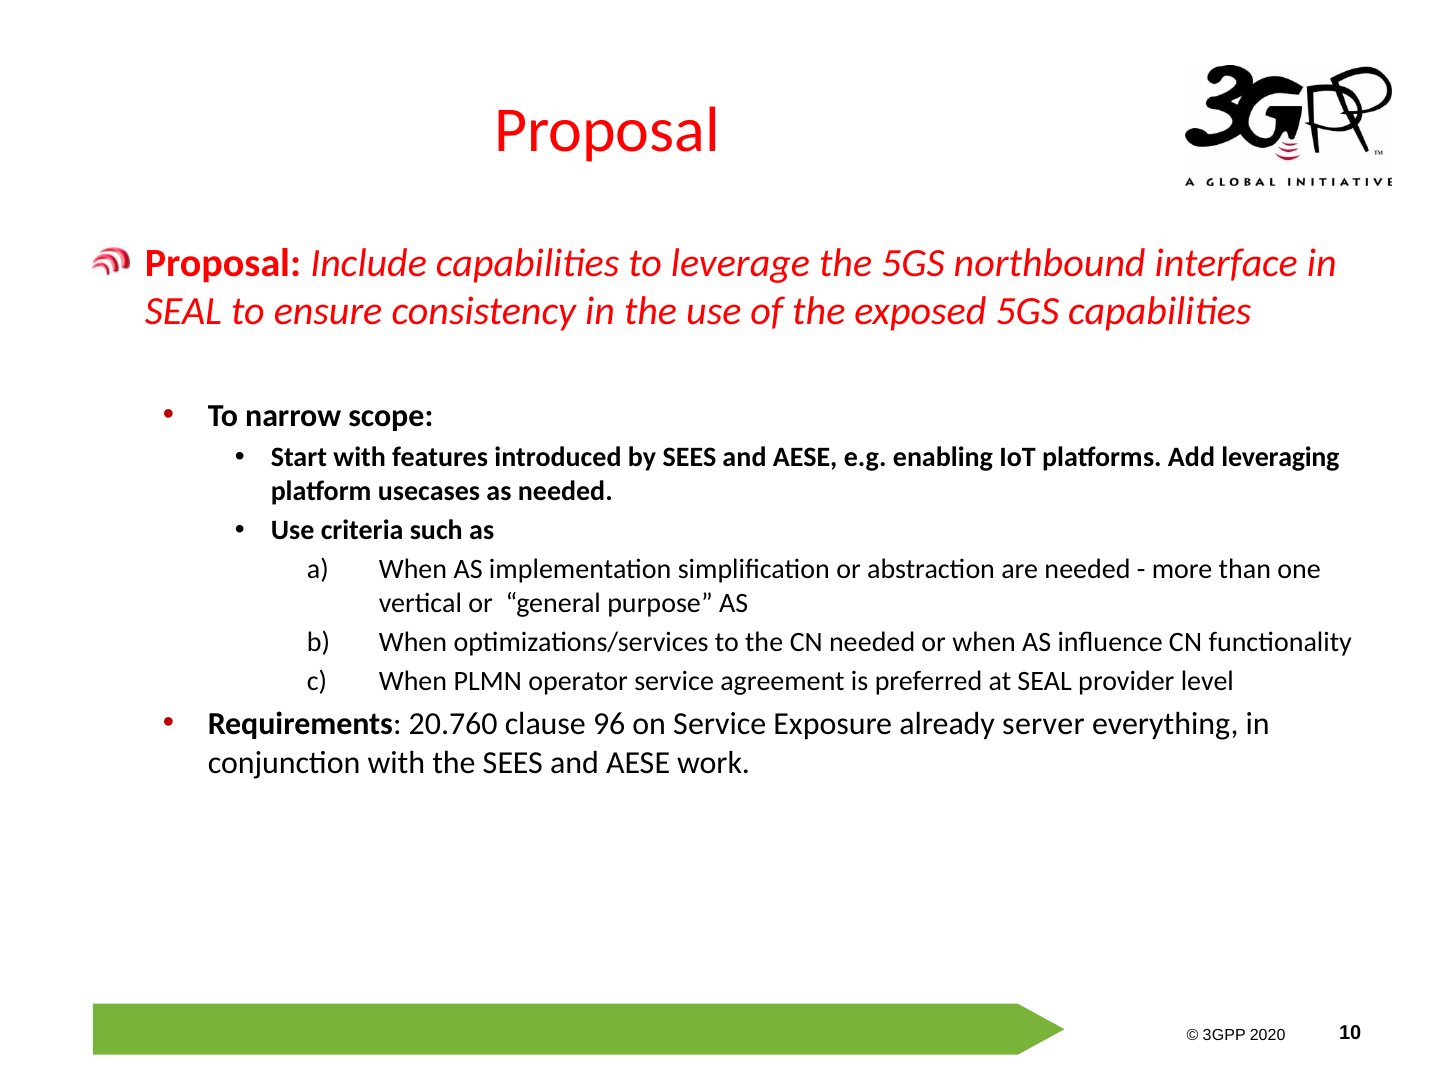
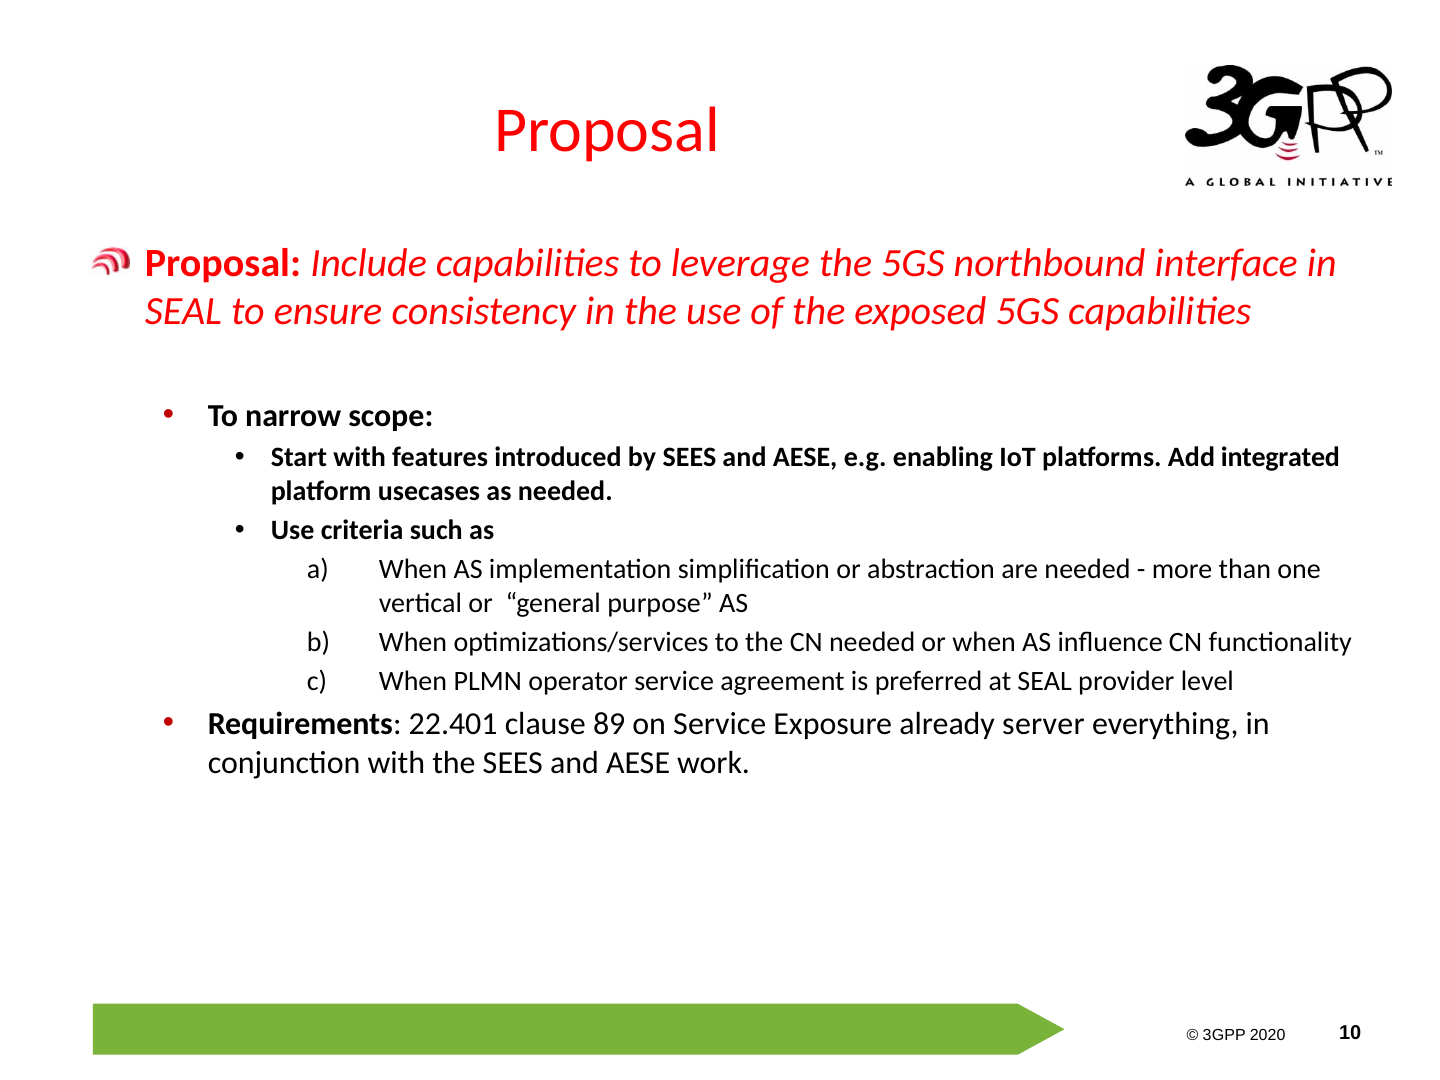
leveraging: leveraging -> integrated (1280, 457)
20.760: 20.760 -> 22.401 (453, 724)
96: 96 -> 89 (609, 724)
